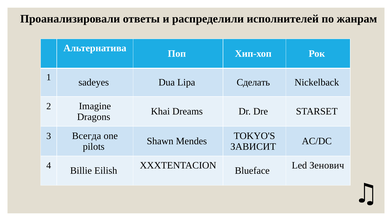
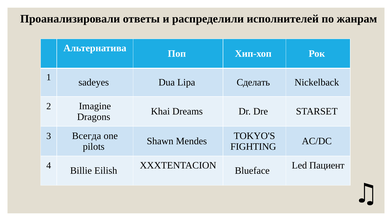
ЗАВИСИТ: ЗАВИСИТ -> FIGHTING (253, 146)
Зенович: Зенович -> Пациент (327, 165)
